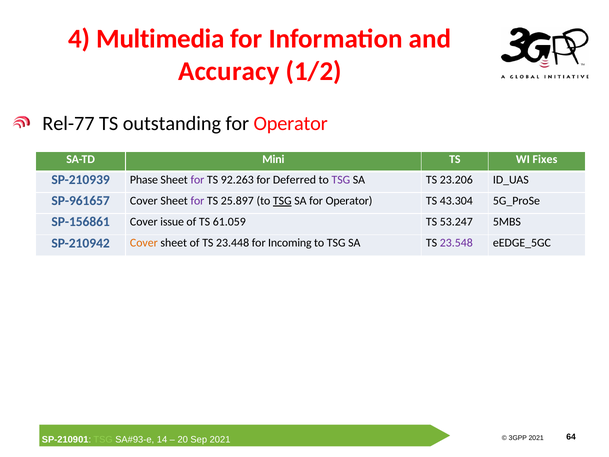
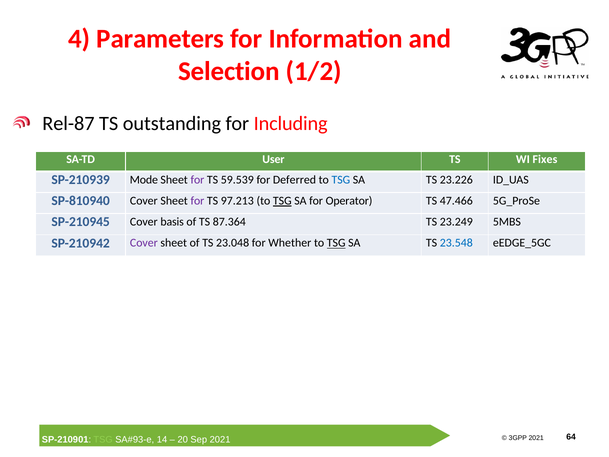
Multimedia: Multimedia -> Parameters (160, 39)
Accuracy: Accuracy -> Selection (229, 71)
Rel-77: Rel-77 -> Rel-87 (68, 124)
Operator: Operator -> Including (291, 124)
Mini: Mini -> User (273, 159)
Phase: Phase -> Mode (144, 180)
92.263: 92.263 -> 59.539 (237, 180)
TSG colour: purple -> blue (341, 180)
23.206: 23.206 -> 23.226 (456, 180)
SP-961657: SP-961657 -> SP-810940 (81, 201)
25.897: 25.897 -> 97.213 (237, 201)
43.304: 43.304 -> 47.466 (456, 201)
SP-156861: SP-156861 -> SP-210945 (81, 222)
issue: issue -> basis (172, 222)
61.059: 61.059 -> 87.364 (229, 222)
53.247: 53.247 -> 23.249 (456, 222)
Cover colour: orange -> purple (144, 243)
23.448: 23.448 -> 23.048 (233, 243)
Incoming: Incoming -> Whether (290, 243)
TSG underline: none -> present (336, 243)
23.548 colour: purple -> blue (456, 243)
